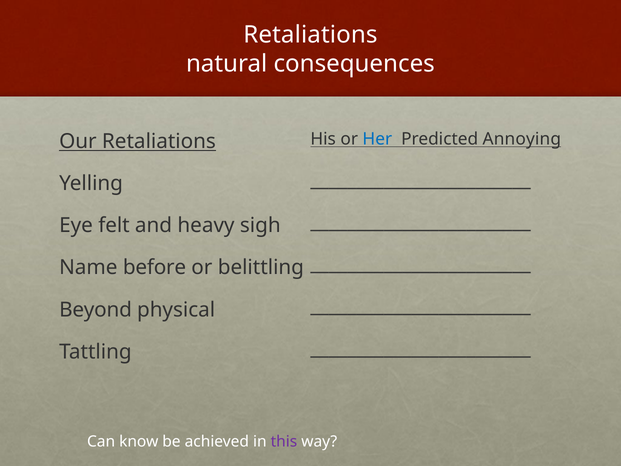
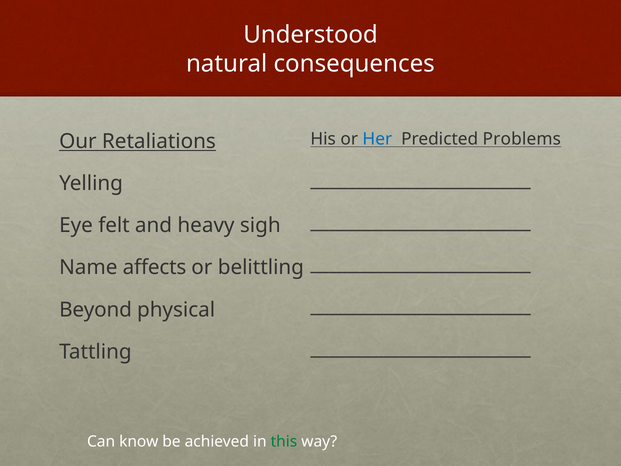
Retaliations: Retaliations -> Understood (311, 35)
Annoying: Annoying -> Problems (522, 139)
before: before -> affects (155, 267)
this colour: purple -> green (284, 441)
